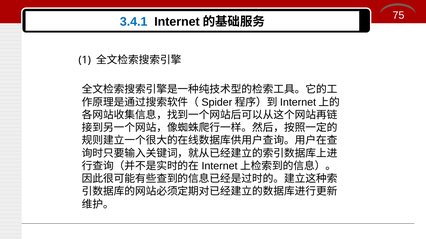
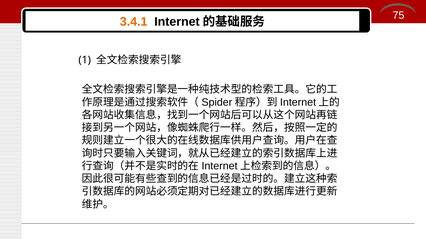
3.4.1 colour: blue -> orange (134, 22)
